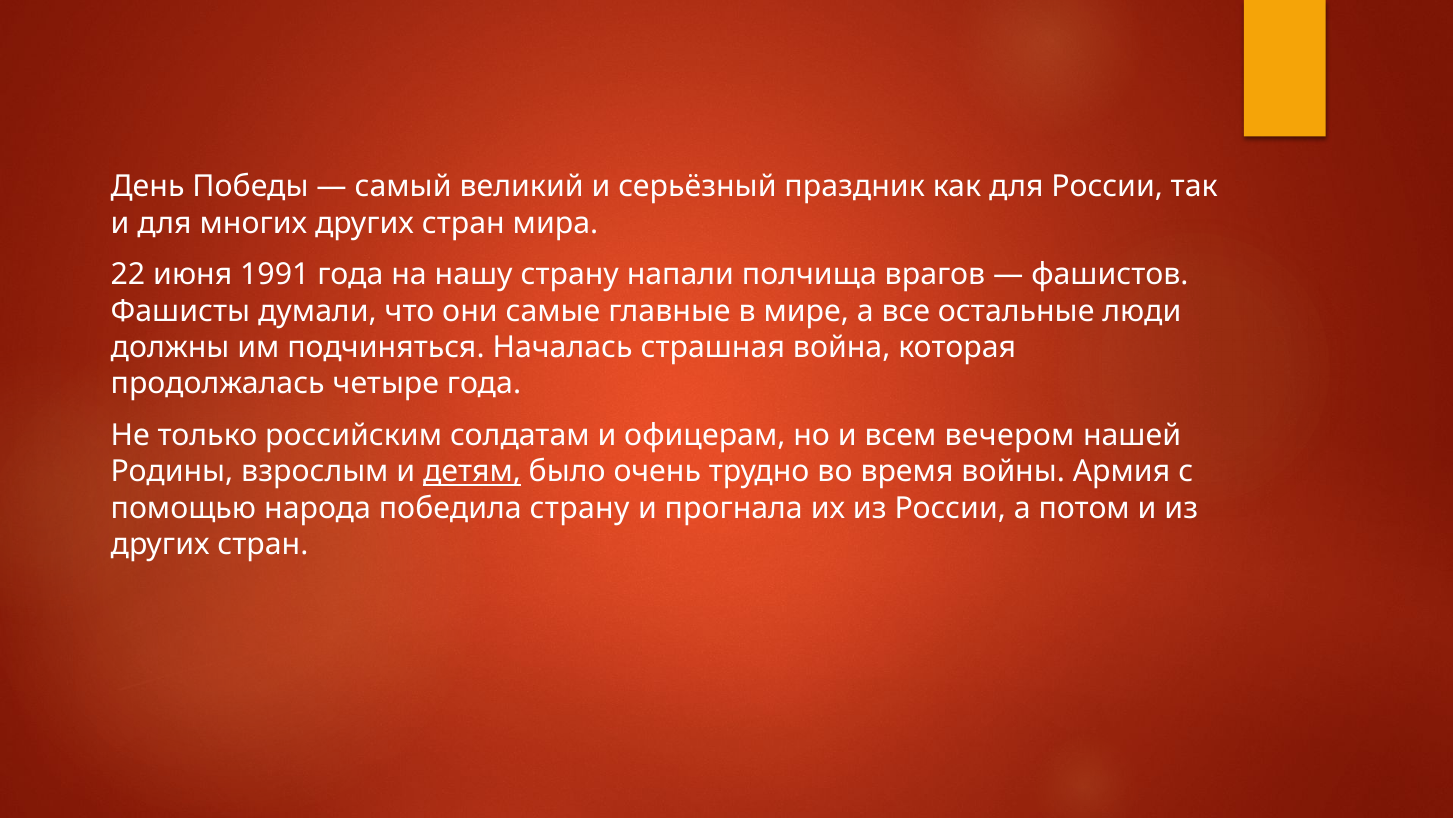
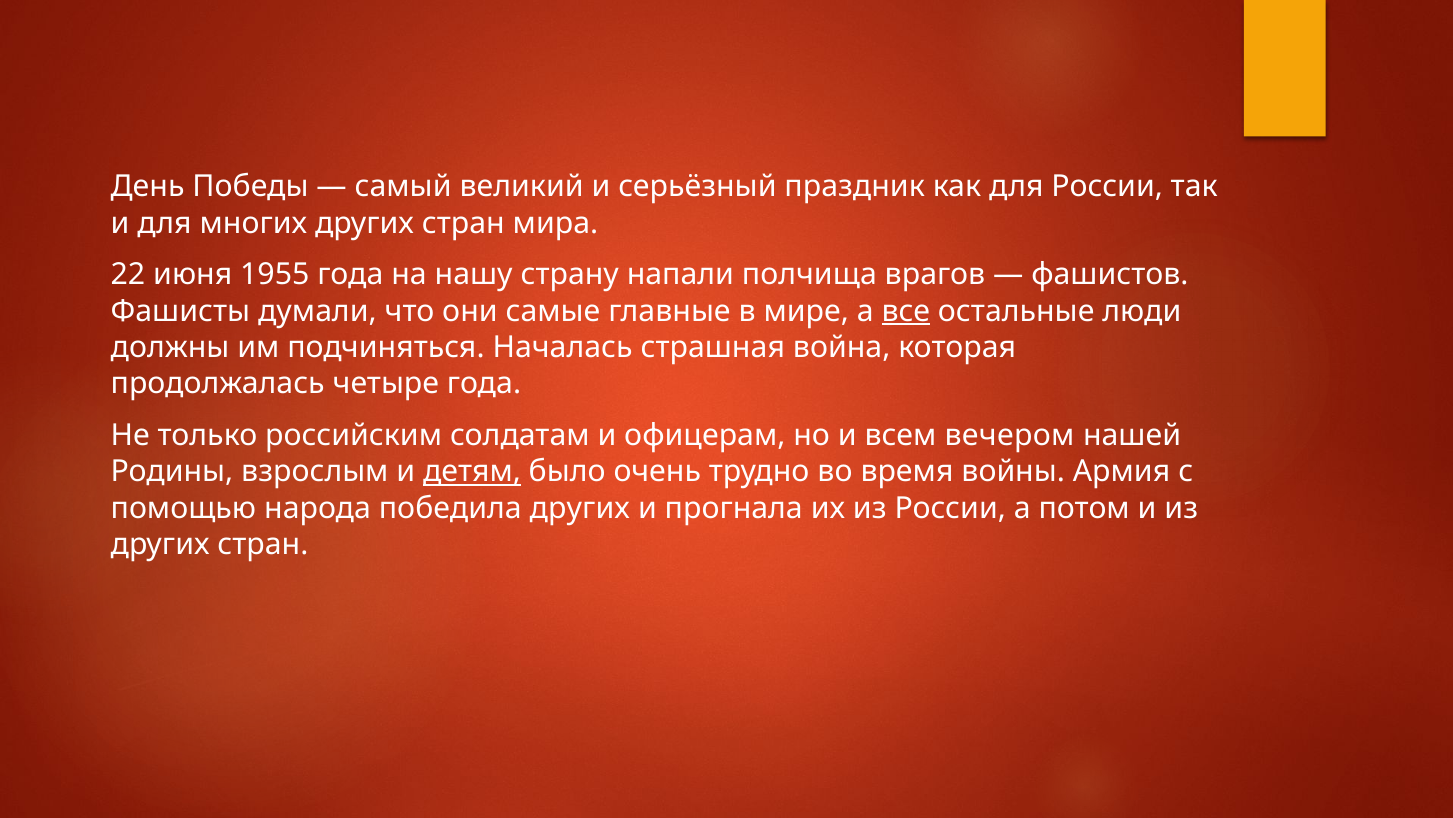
1991: 1991 -> 1955 (275, 274)
все underline: none -> present (906, 311)
победила страну: страну -> других (580, 508)
